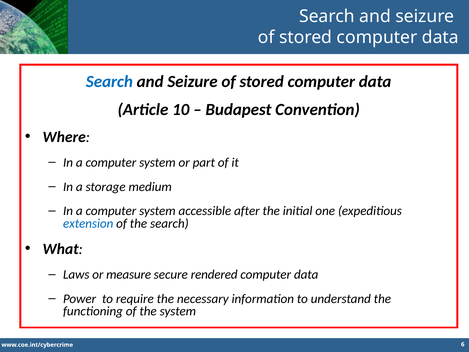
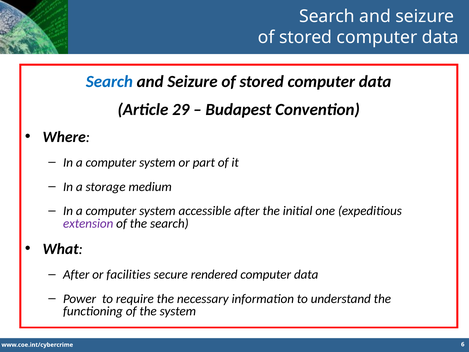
10: 10 -> 29 (181, 109)
extension colour: blue -> purple (88, 223)
Laws: Laws -> After (76, 274)
measure: measure -> facilities (129, 274)
